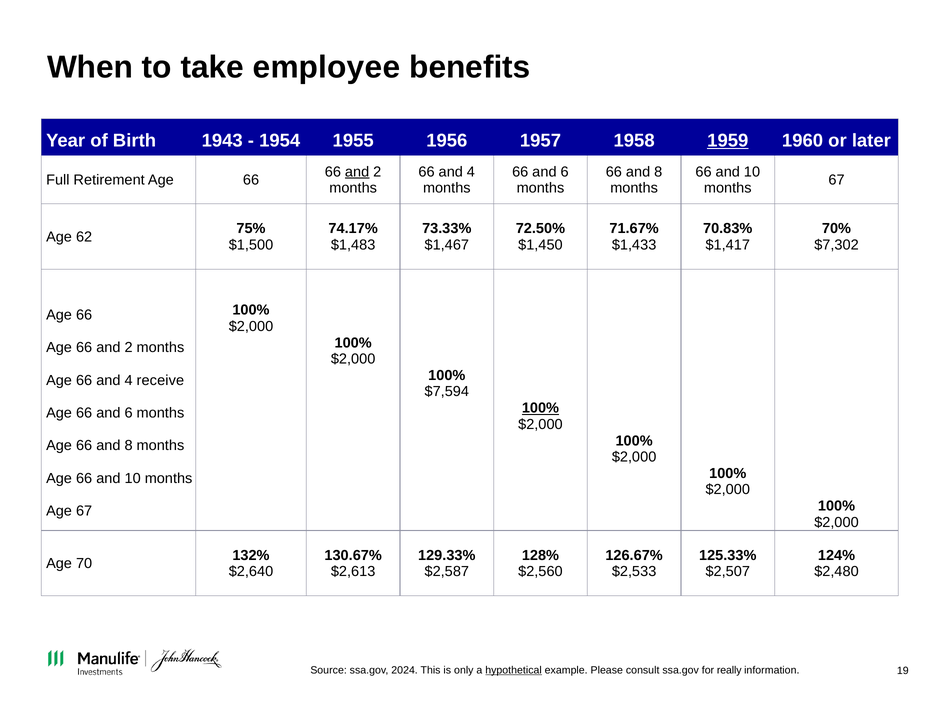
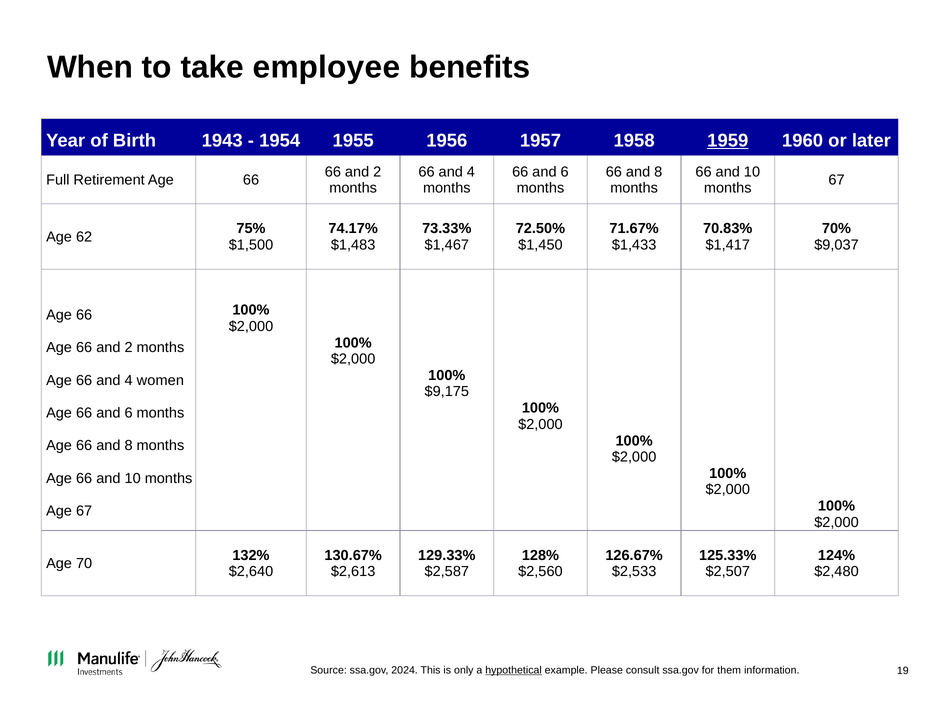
and underline: present -> none (357, 172)
$7,302: $7,302 -> $9,037 (836, 245)
receive: receive -> women (160, 381)
$7,594: $7,594 -> $9,175 (447, 392)
100% underline: present -> none (540, 408)
really: really -> them (729, 671)
